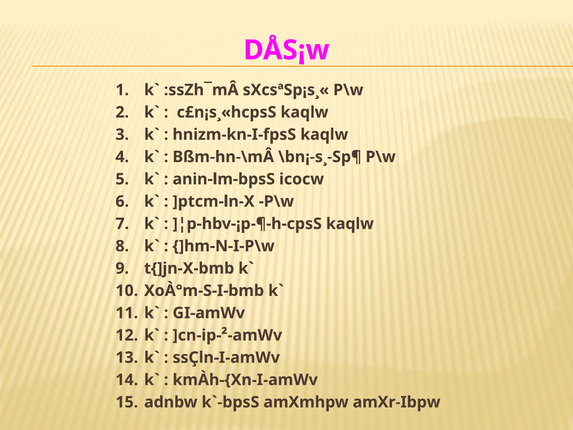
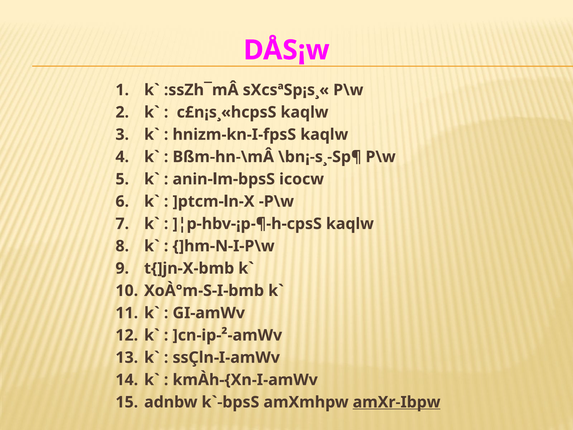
amXr-Ibpw underline: none -> present (397, 402)
